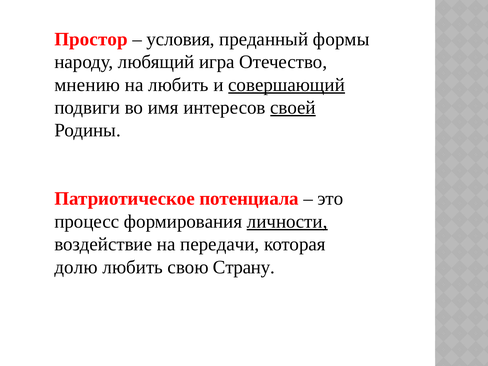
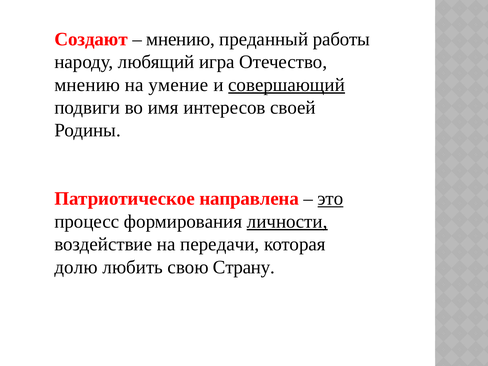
Простор: Простор -> Создают (91, 39)
условия: условия -> мнению (181, 39)
формы: формы -> работы (341, 39)
на любить: любить -> умение (178, 85)
своей underline: present -> none (293, 108)
потенциала: потенциала -> направлена (249, 199)
это underline: none -> present (330, 199)
